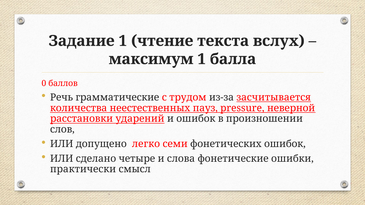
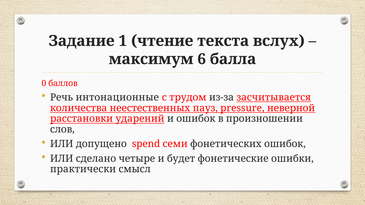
максимум 1: 1 -> 6 (202, 59)
грамматические: грамматические -> интонационные (117, 98)
легко: легко -> spend (146, 144)
слова: слова -> будет (181, 159)
